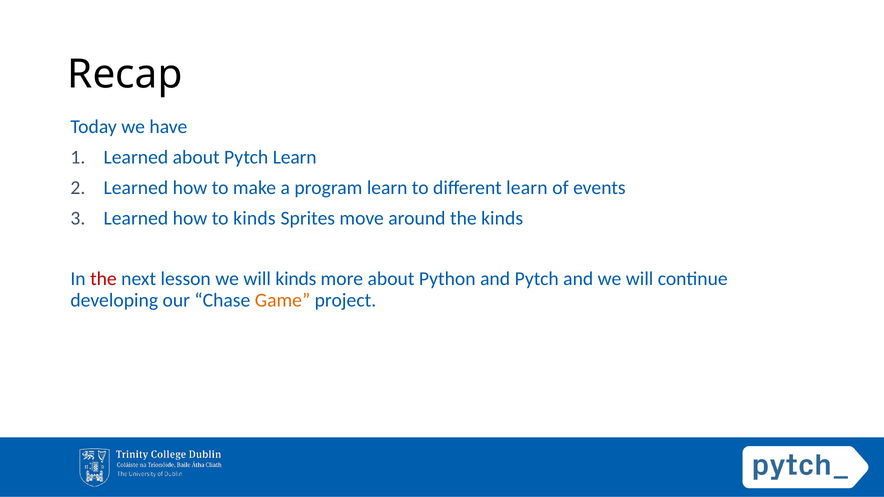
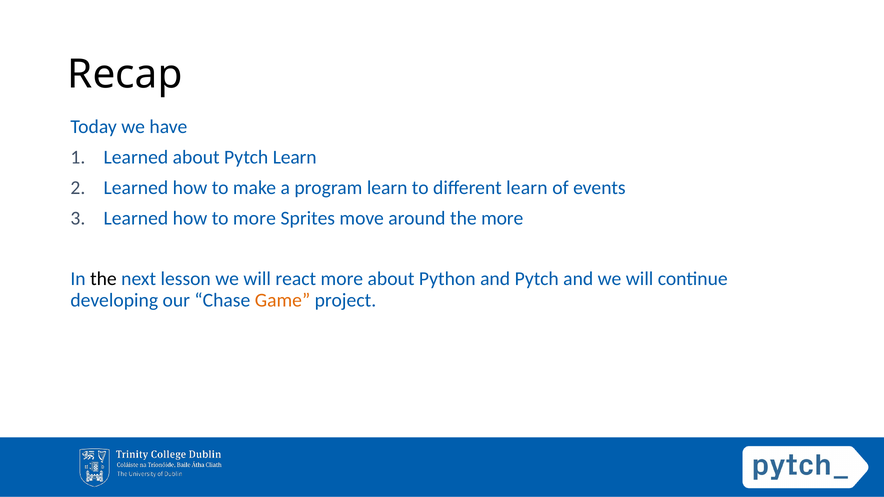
to kinds: kinds -> more (254, 218)
the kinds: kinds -> more (502, 218)
the colour: red -> black (103, 279)
will kinds: kinds -> react (296, 279)
